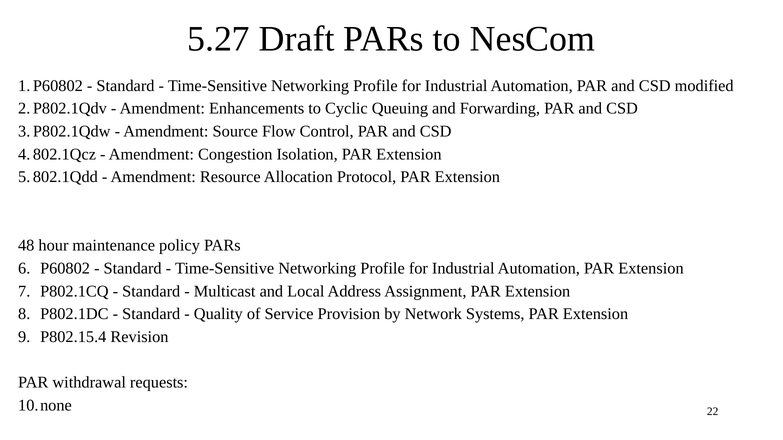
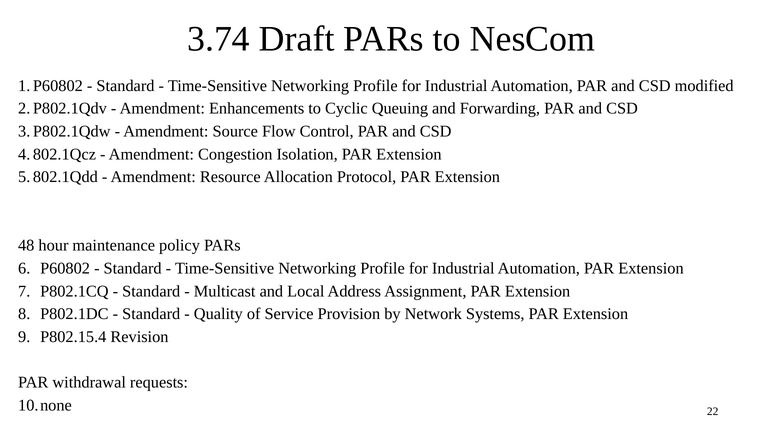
5.27: 5.27 -> 3.74 (219, 39)
